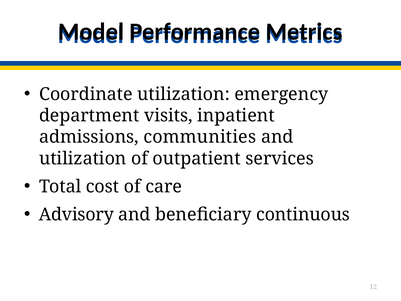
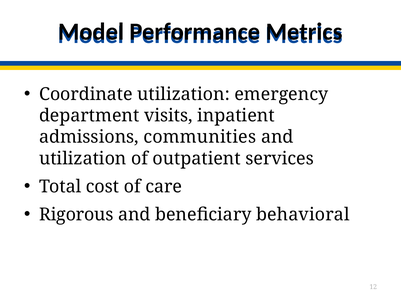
Advisory: Advisory -> Rigorous (76, 214)
continuous: continuous -> behavioral (303, 214)
